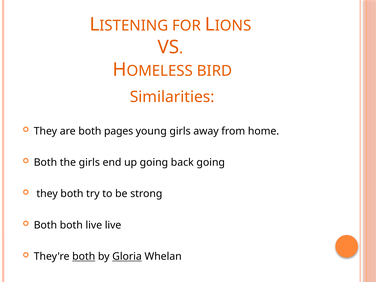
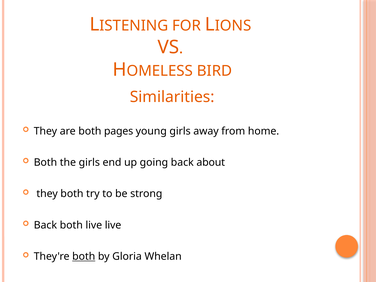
back going: going -> about (211, 162)
Both: Both -> Back (45, 225)
Gloria underline: present -> none (127, 256)
